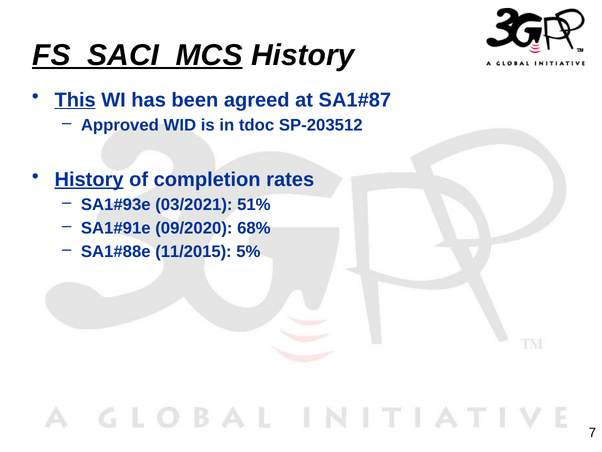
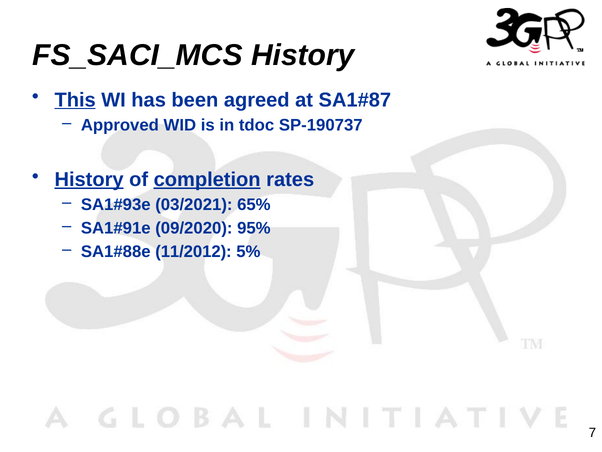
FS_SACI_MCS underline: present -> none (137, 55)
SP-203512: SP-203512 -> SP-190737 (321, 125)
completion underline: none -> present (207, 179)
51%: 51% -> 65% (254, 205)
68%: 68% -> 95% (254, 228)
11/2015: 11/2015 -> 11/2012 (193, 251)
